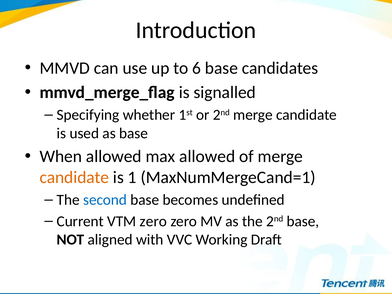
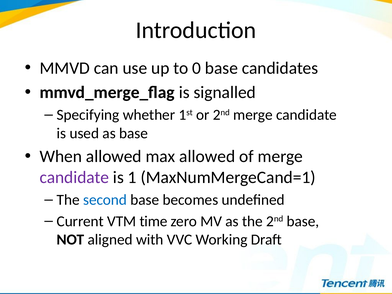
6: 6 -> 0 (197, 68)
candidate colour: orange -> purple (74, 177)
VTM zero: zero -> time (153, 221)
